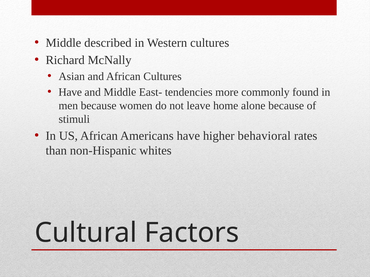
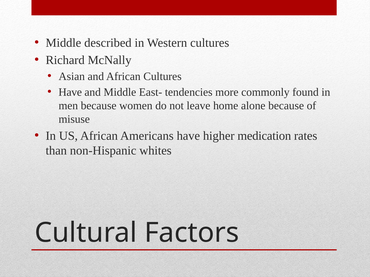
stimuli: stimuli -> misuse (74, 119)
behavioral: behavioral -> medication (264, 136)
